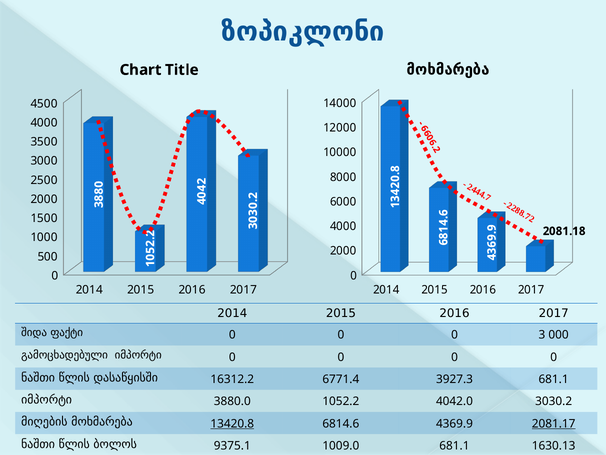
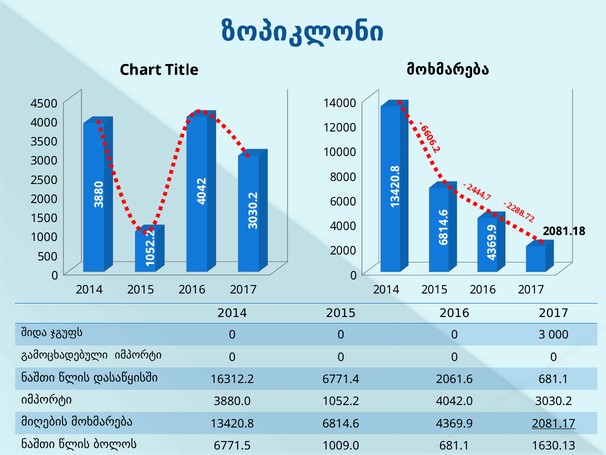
ფაქტი: ფაქტი -> ჯგუფს (67, 332)
3927.3: 3927.3 -> 2061.6 (455, 379)
13420.8 underline: present -> none (232, 423)
9375.1: 9375.1 -> 6771.5 (232, 445)
